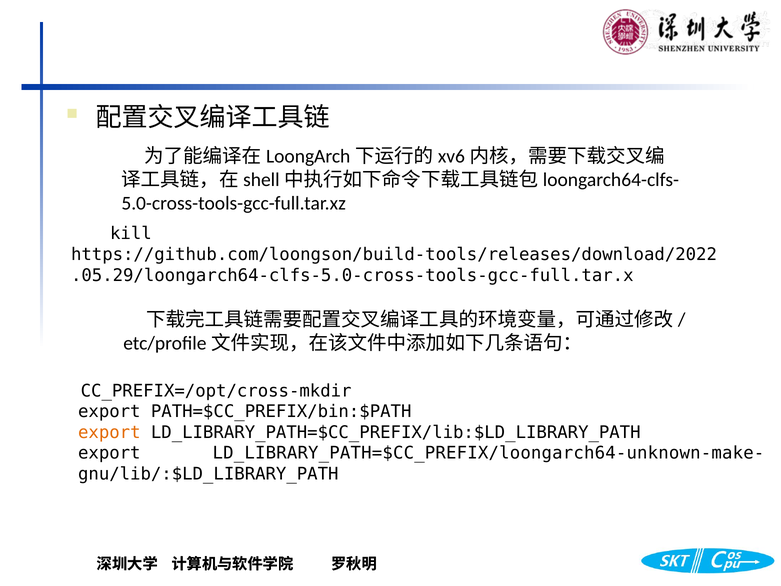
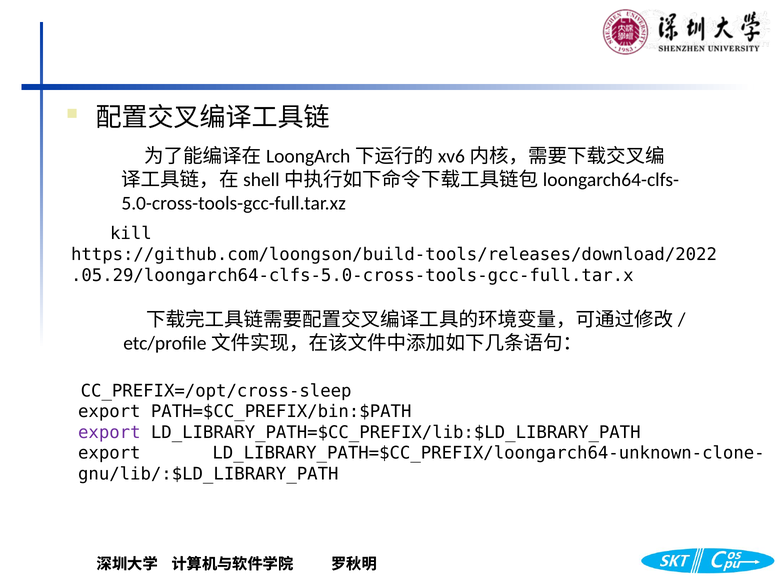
CC_PREFIX=/opt/cross-mkdir: CC_PREFIX=/opt/cross-mkdir -> CC_PREFIX=/opt/cross-sleep (216, 391)
export colour: orange -> purple (109, 432)
LD_LIBRARY_PATH=$CC_PREFIX/loongarch64-unknown-make-: LD_LIBRARY_PATH=$CC_PREFIX/loongarch64-unknown-make- -> LD_LIBRARY_PATH=$CC_PREFIX/loongarch64-unknown-clone- (489, 453)
